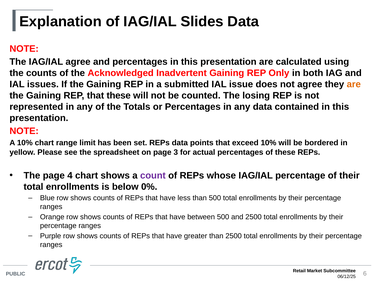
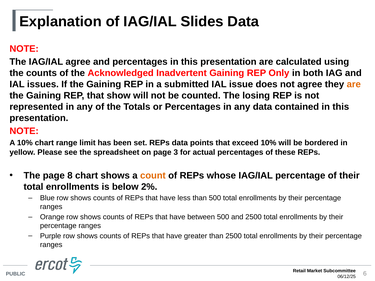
that these: these -> show (119, 96)
4: 4 -> 8 (70, 176)
count colour: purple -> orange (153, 176)
0%: 0% -> 2% (149, 187)
